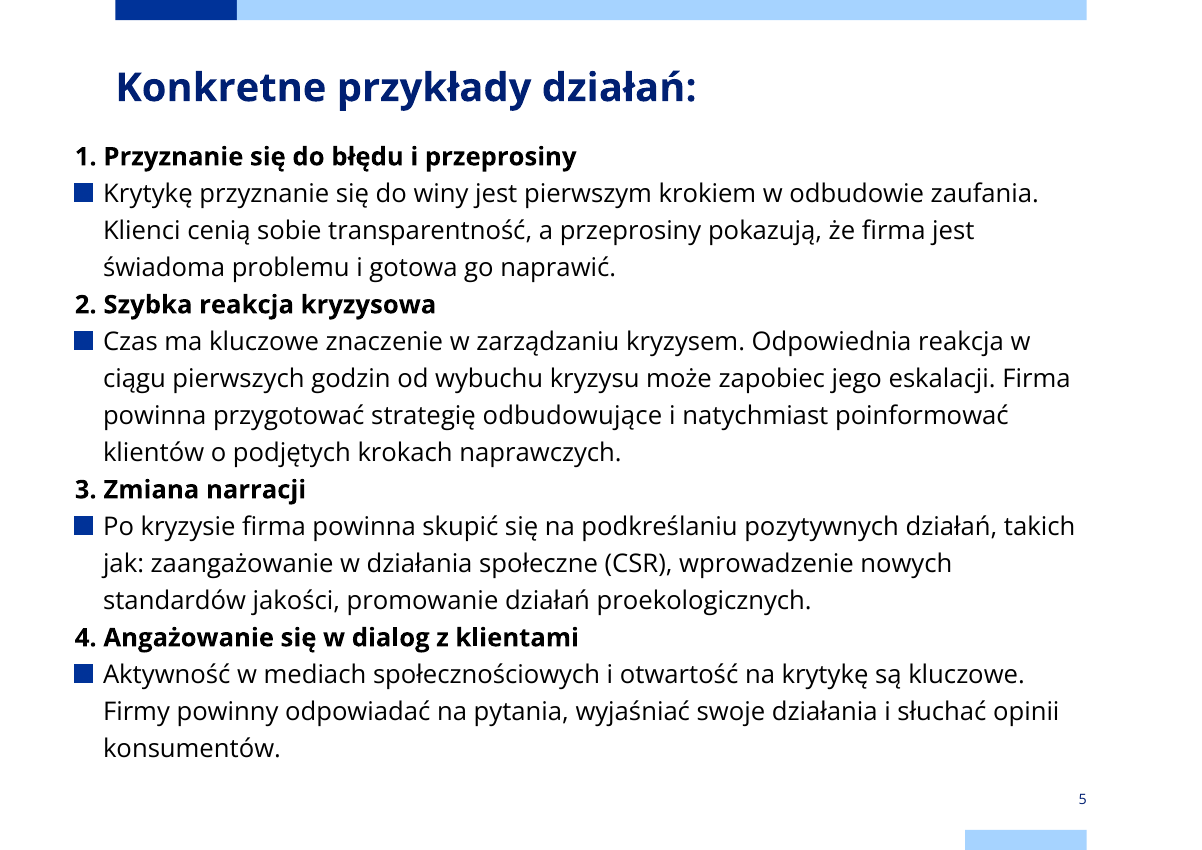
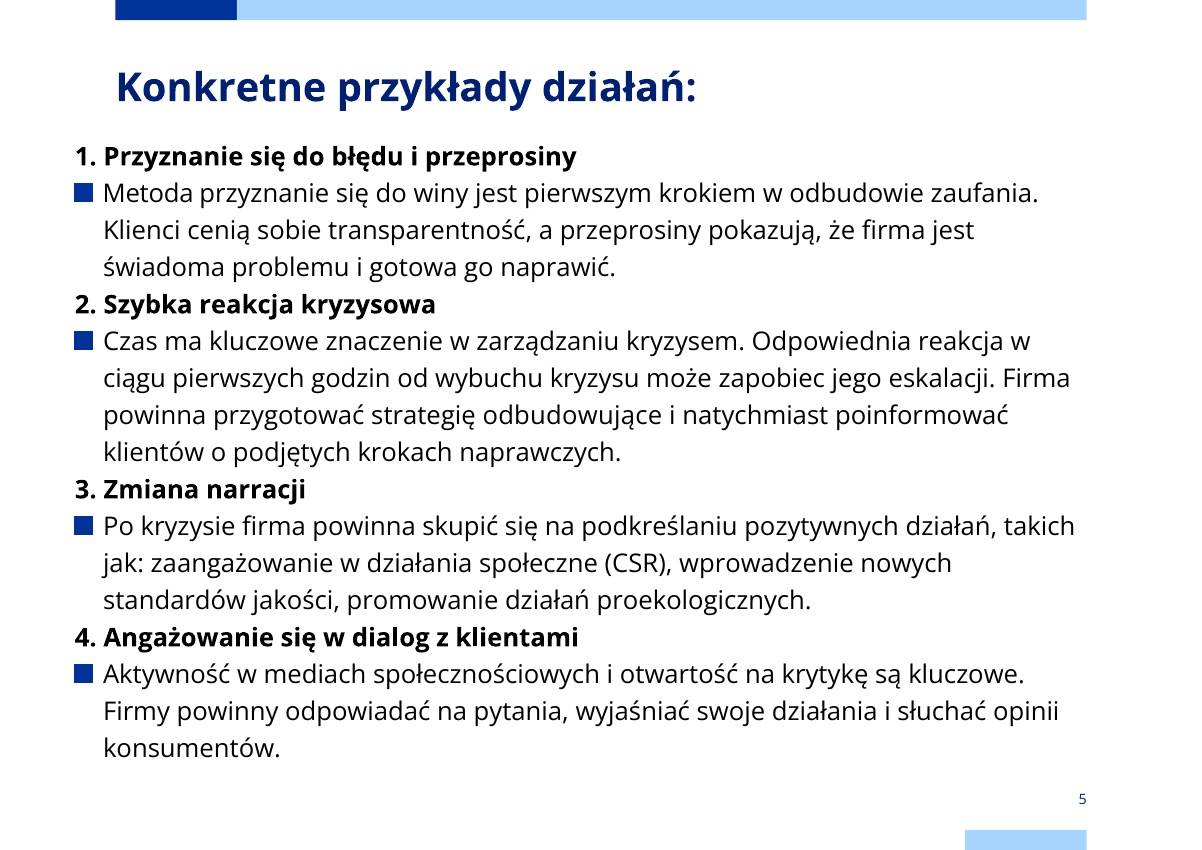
Krytykę: Krytykę -> Metoda (148, 194)
